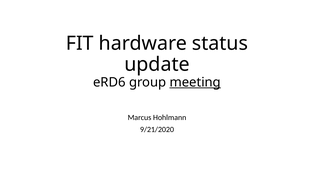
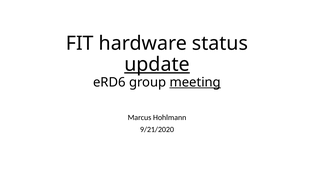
update underline: none -> present (157, 64)
